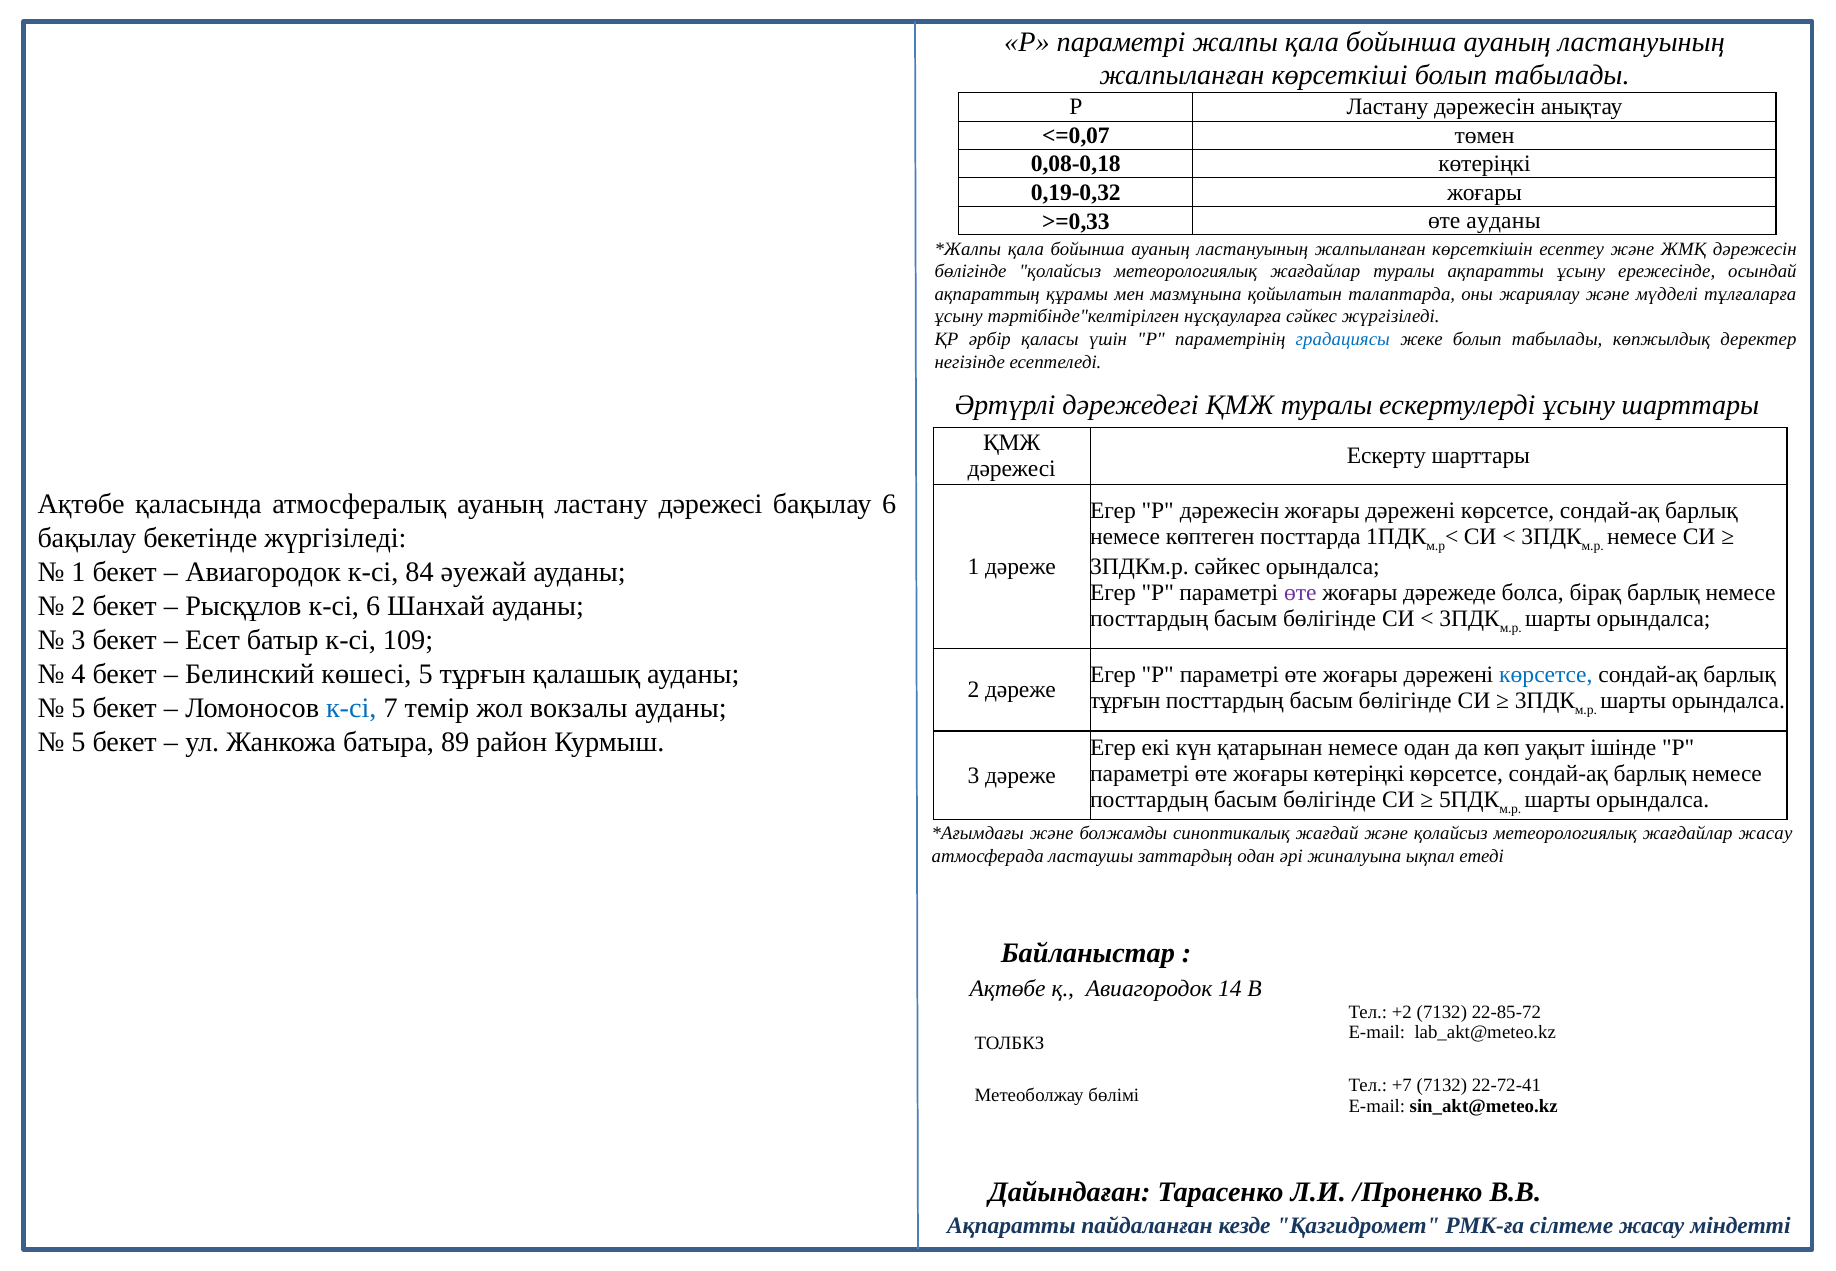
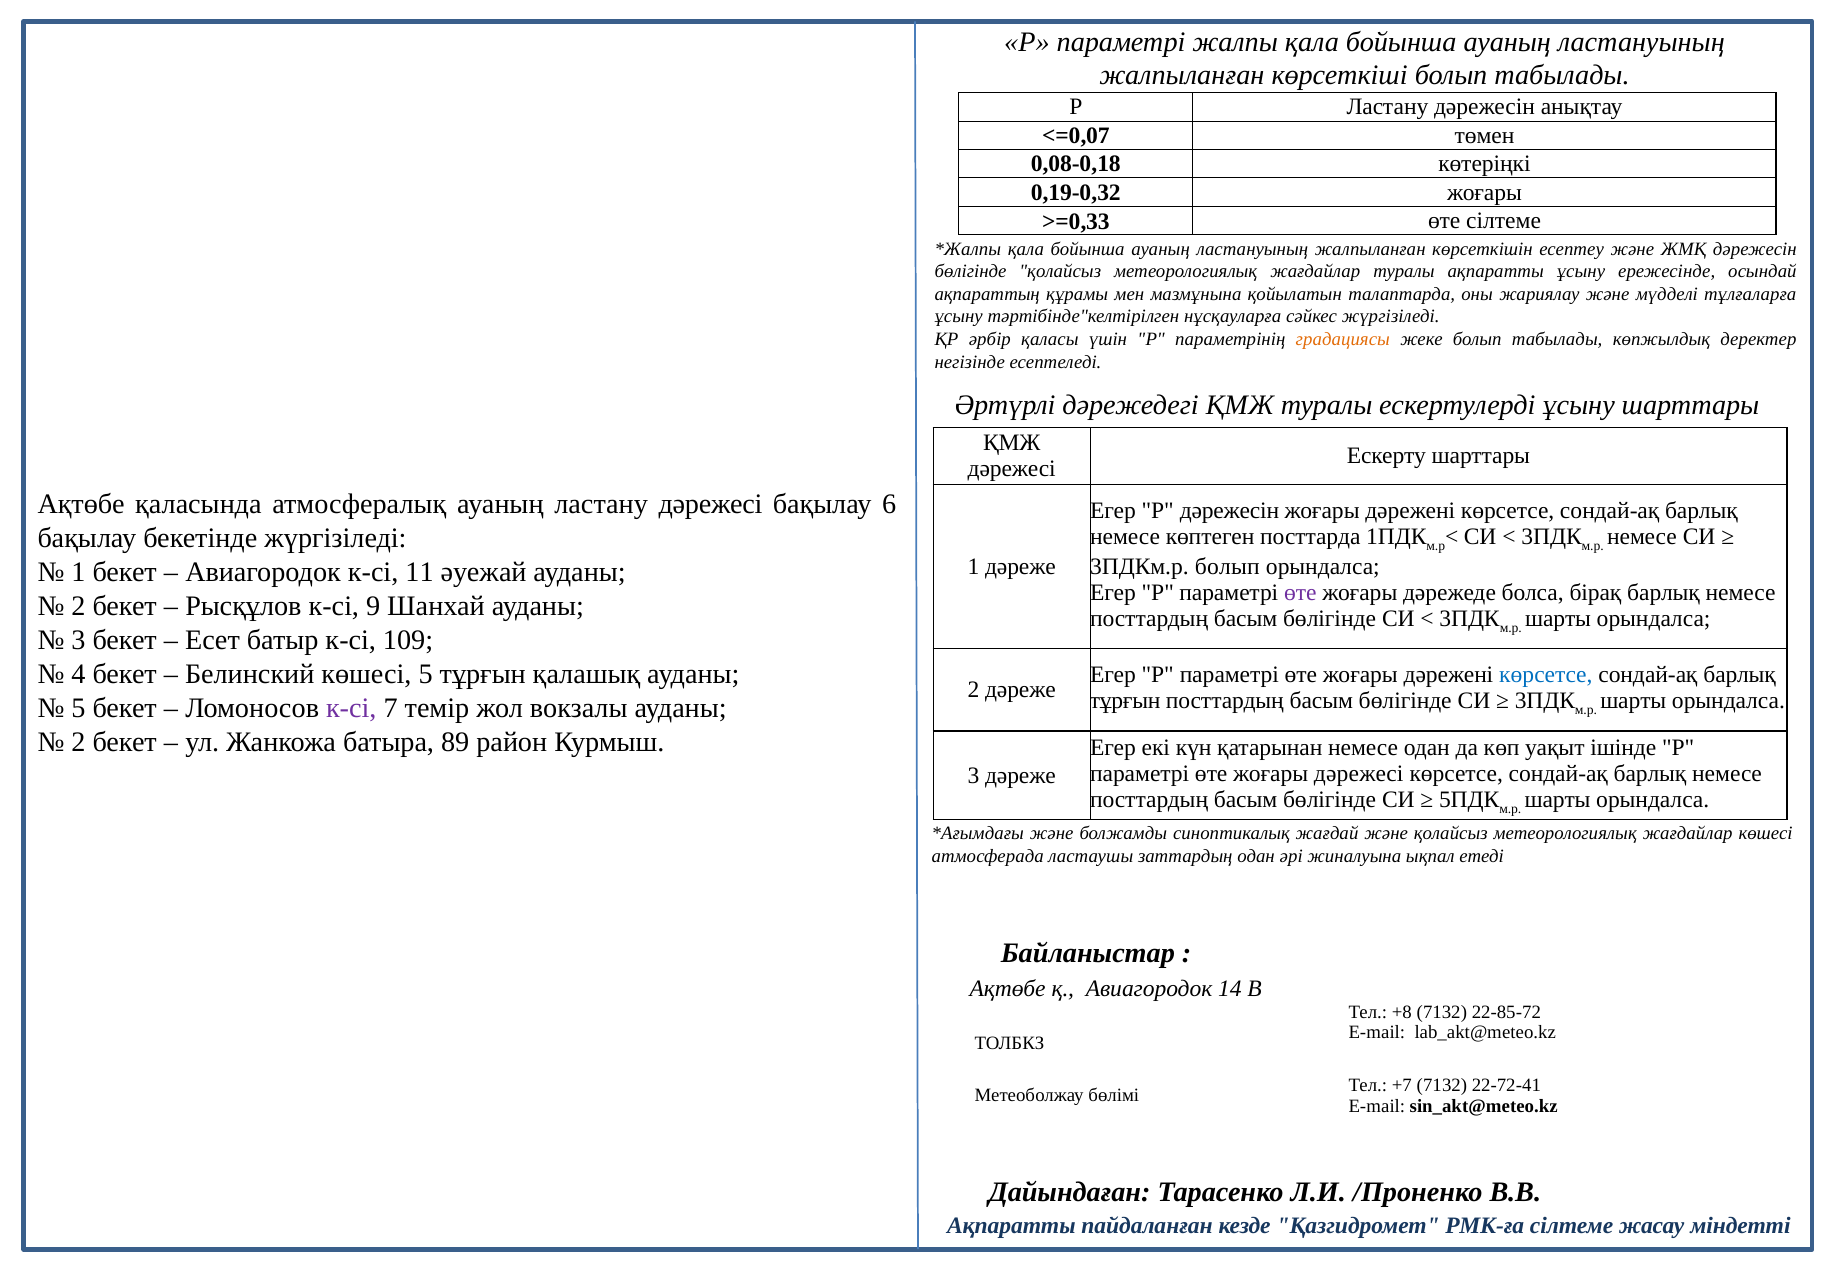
өте ауданы: ауданы -> сілтеме (1504, 221)
градациясы colour: blue -> orange (1343, 339)
3ПДКм.р сәйкес: сәйкес -> болып (1227, 567)
84: 84 -> 11 (420, 572)
к-сі 6: 6 -> 9 (373, 606)
к-сі colour: blue -> purple (351, 708)
5: 5 -> 2 (79, 742)
жоғары көтеріңкі: көтеріңкі -> дәрежесі (1359, 774)
жағдайлар жасау: жасау -> көшесі (1766, 834)
+2: +2 -> +8 (1402, 1012)
